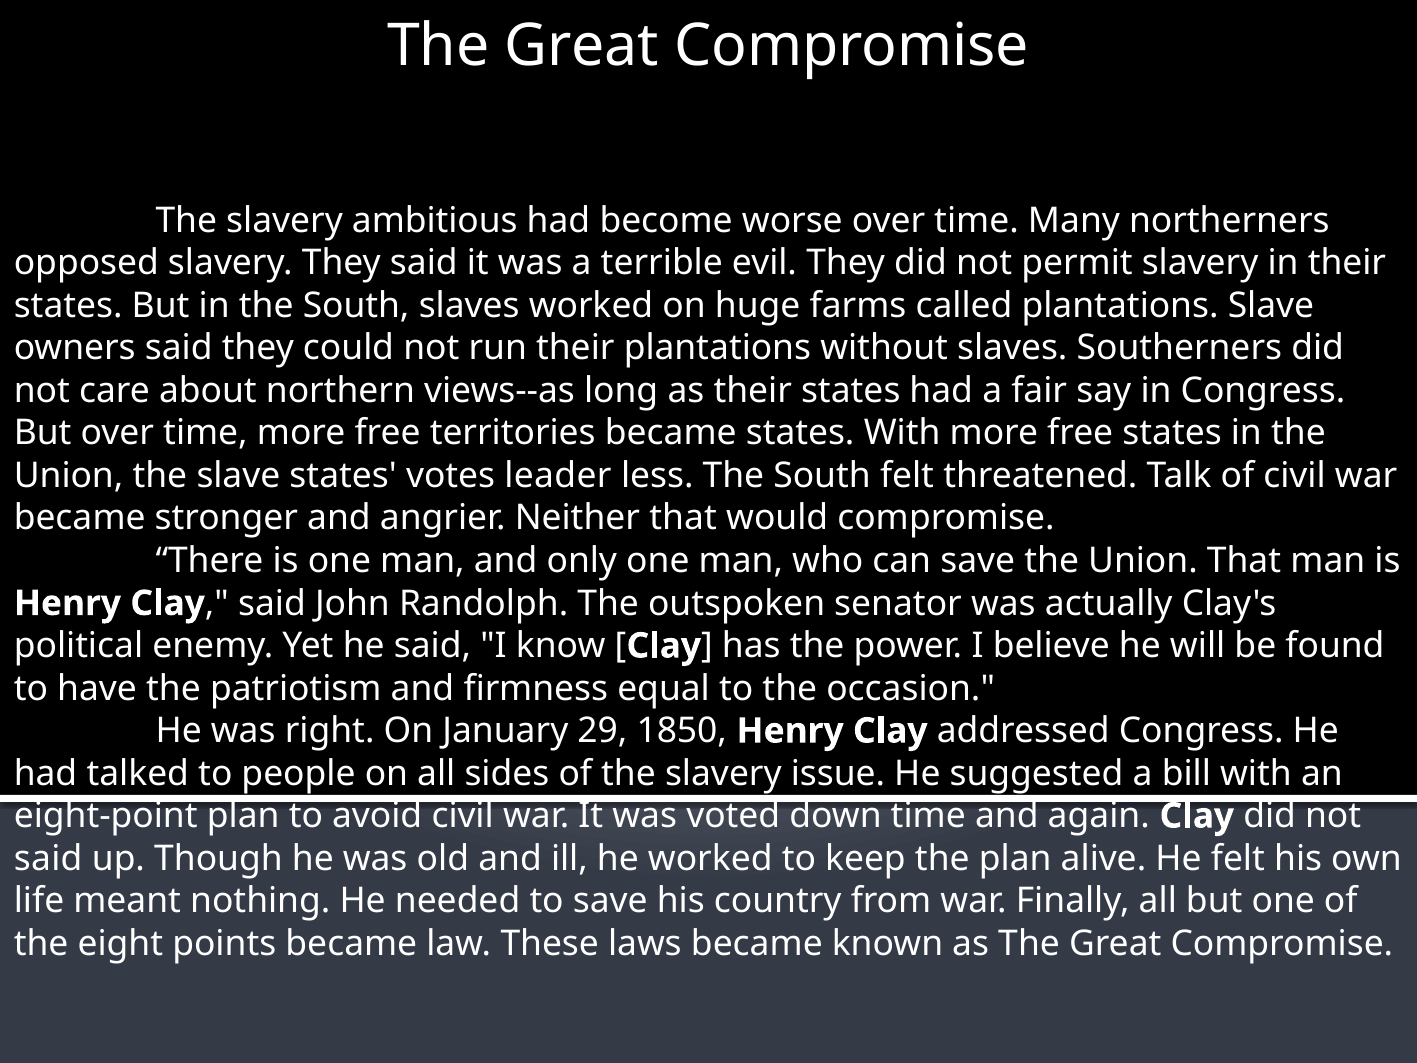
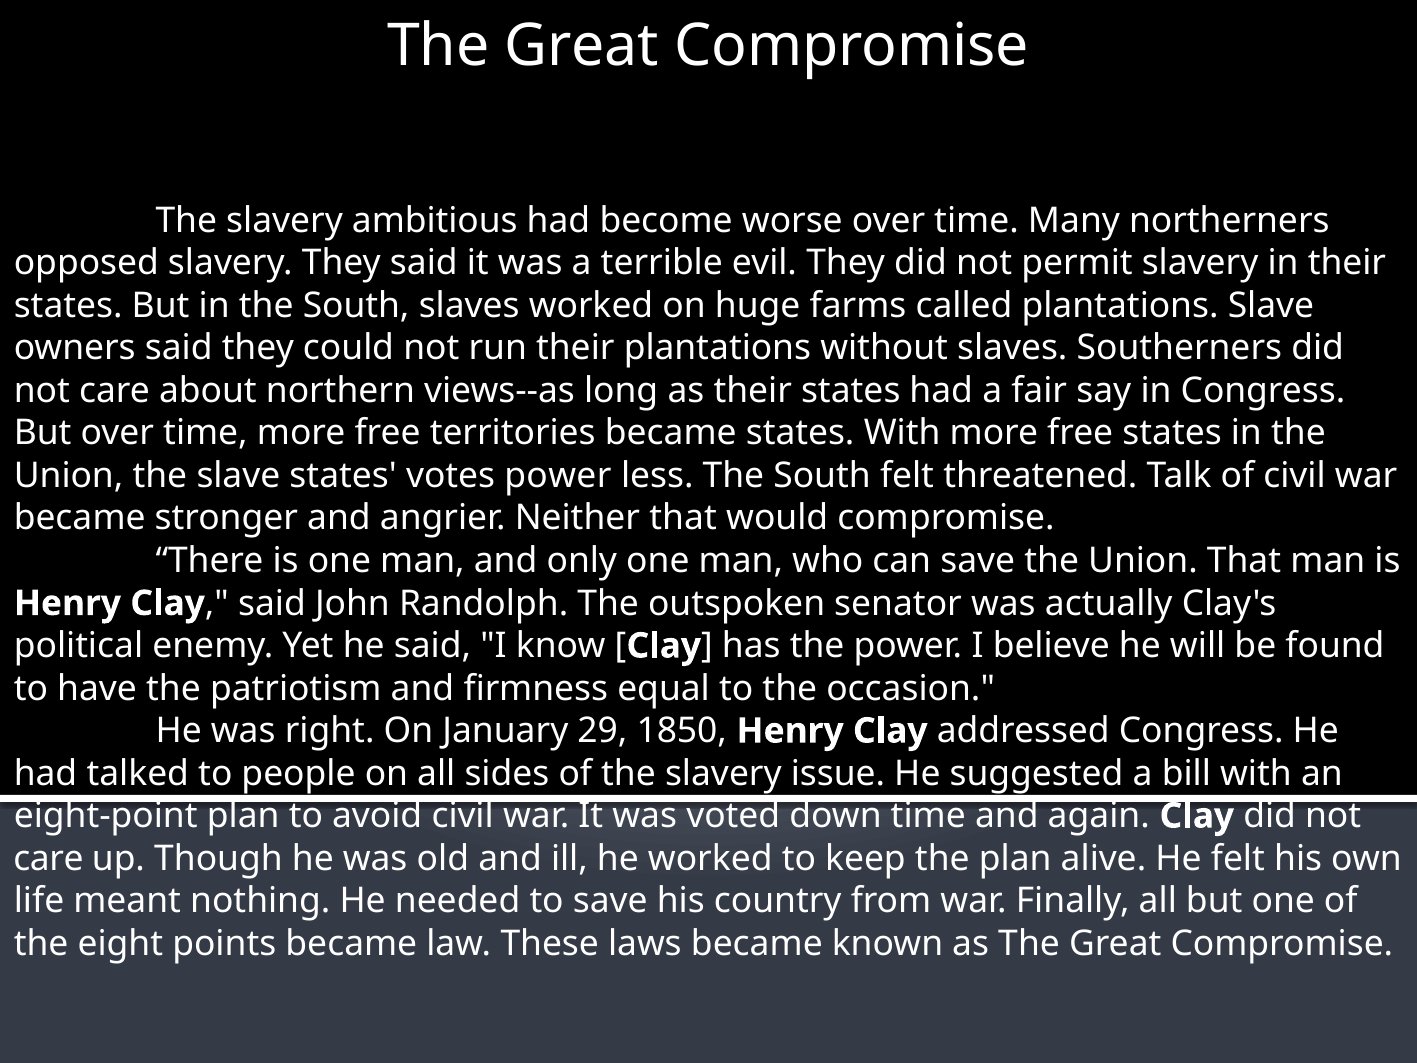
votes leader: leader -> power (558, 476)
said: said -> care (48, 858)
